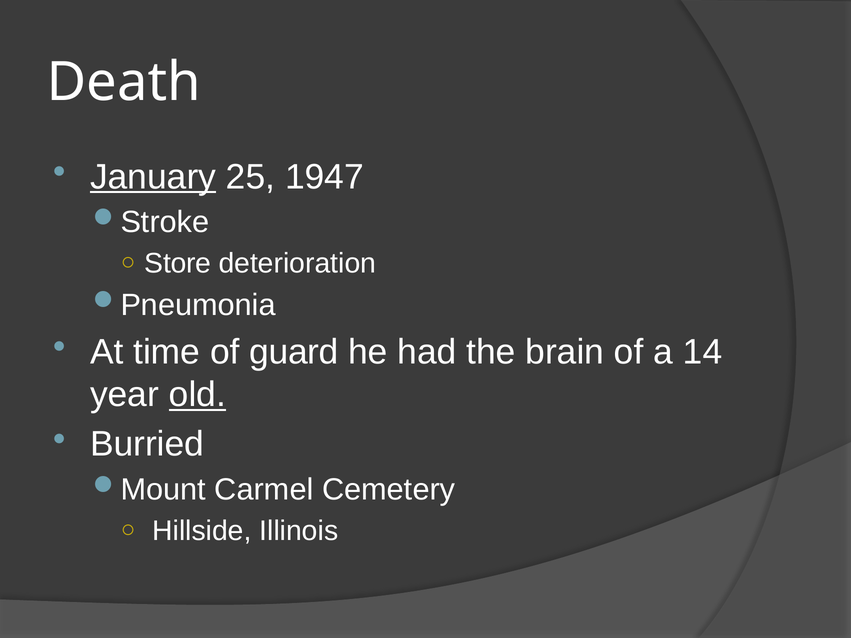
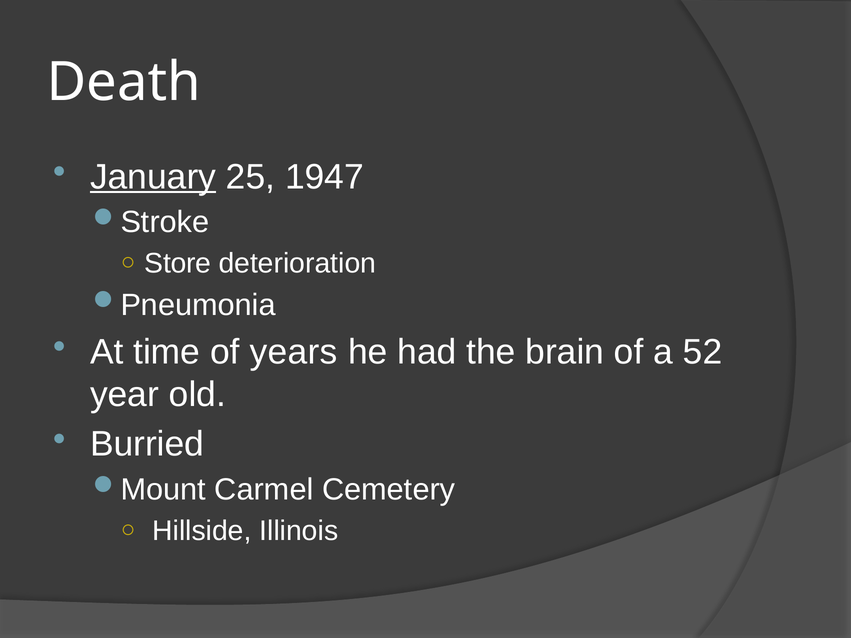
guard: guard -> years (294, 352)
14: 14 -> 52 (703, 352)
old underline: present -> none (197, 395)
